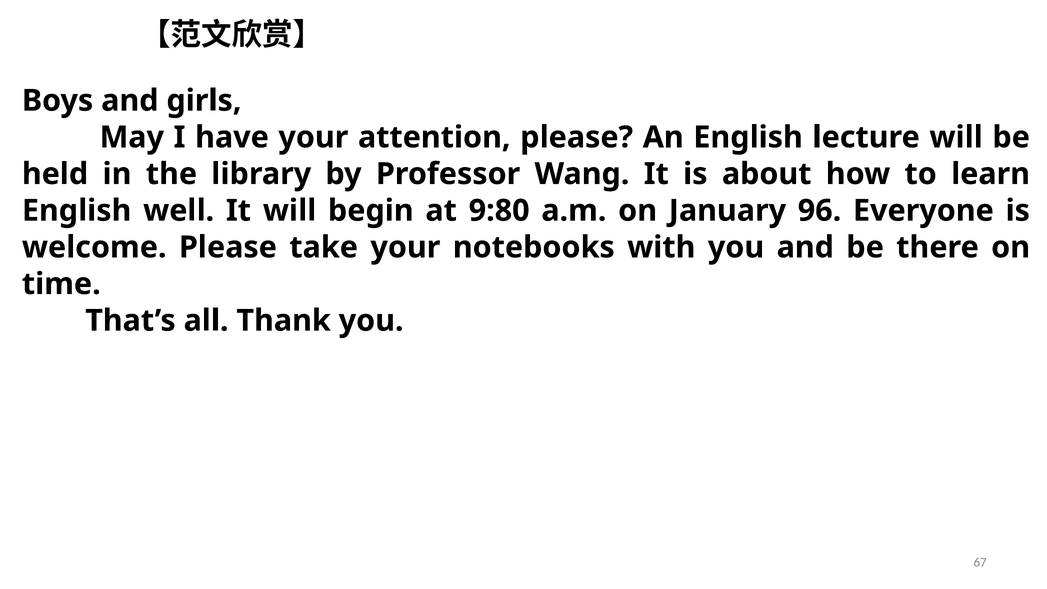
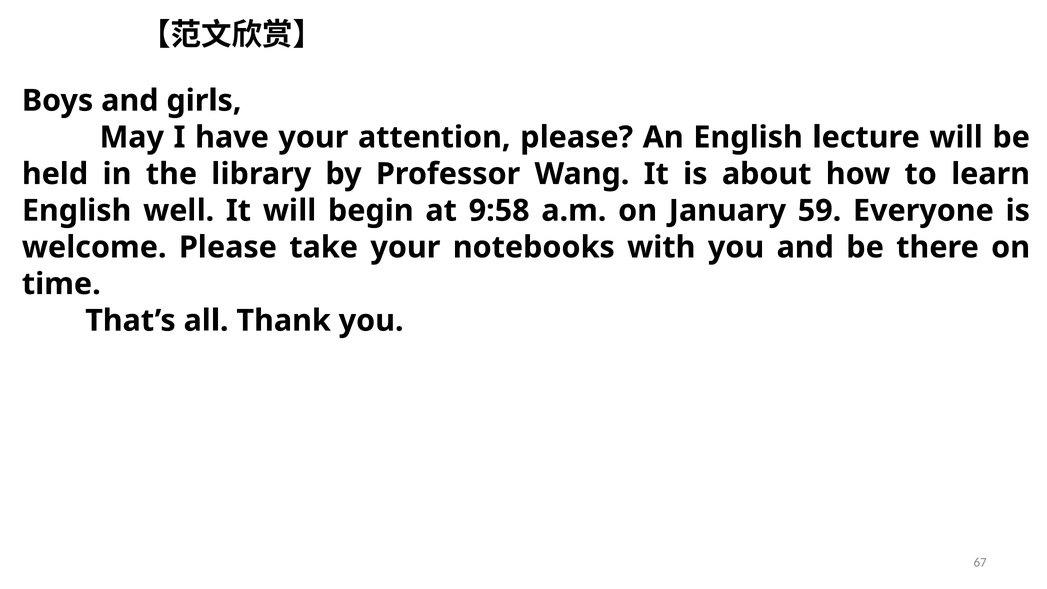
9:80: 9:80 -> 9:58 (499, 211)
96: 96 -> 59 (819, 211)
